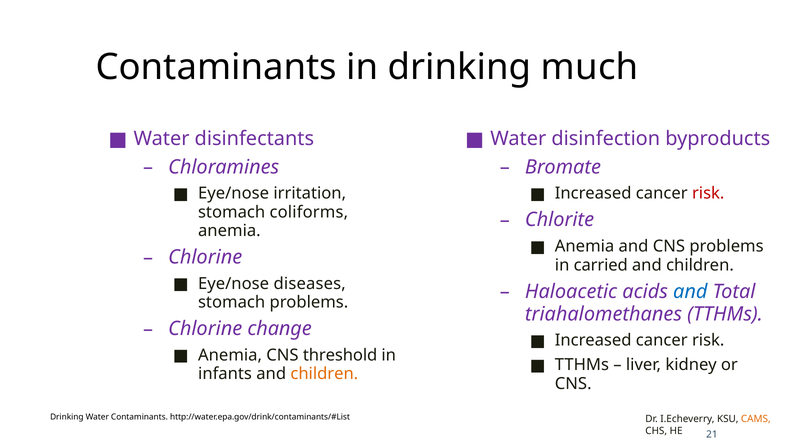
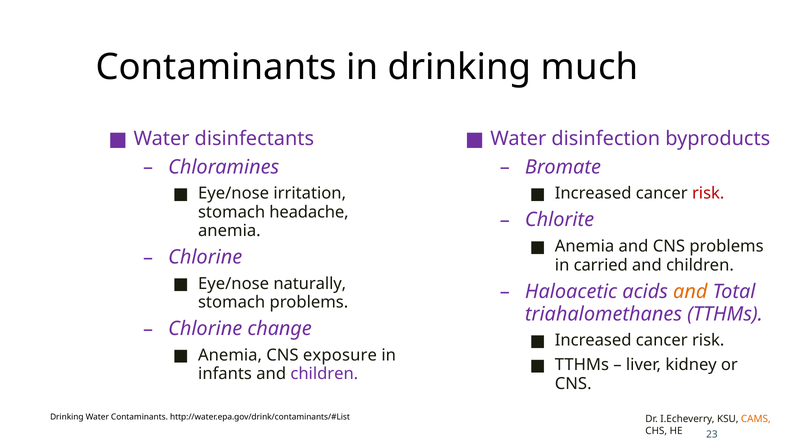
coliforms: coliforms -> headache (309, 212)
diseases: diseases -> naturally (310, 284)
and colour: blue -> orange (690, 292)
threshold: threshold -> exposure (340, 355)
children colour: orange -> purple (324, 374)
21: 21 -> 23 (712, 435)
